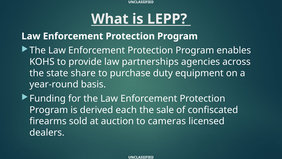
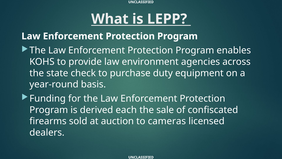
partnerships: partnerships -> environment (150, 62)
share: share -> check (83, 73)
